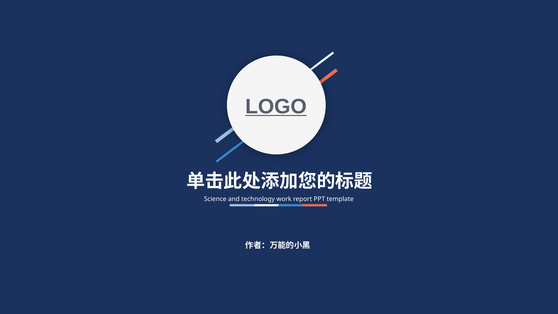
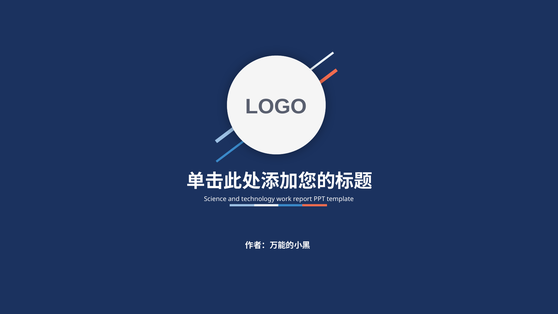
LOGO underline: present -> none (276, 106)
